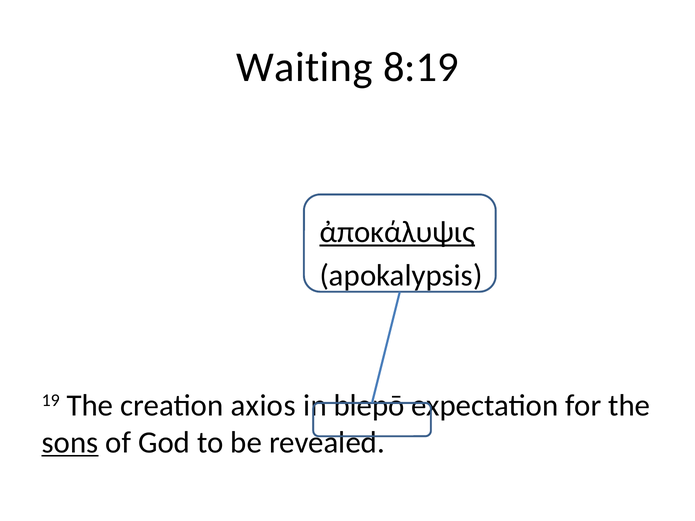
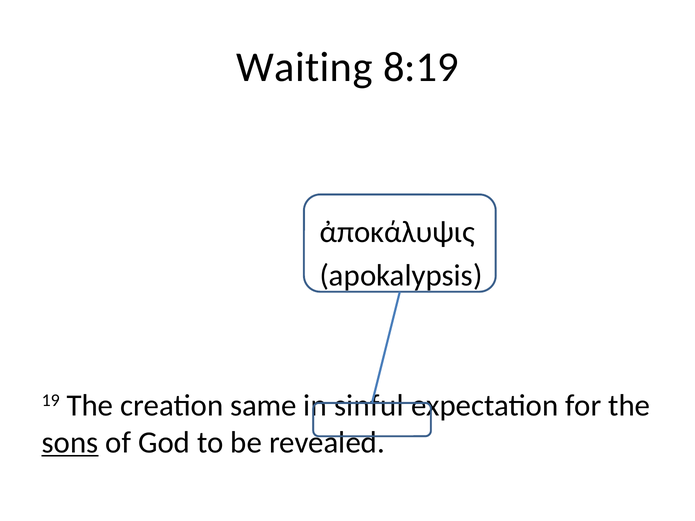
ἀποκάλυψις underline: present -> none (397, 232)
axios: axios -> same (263, 406)
blepō: blepō -> sinful (369, 406)
